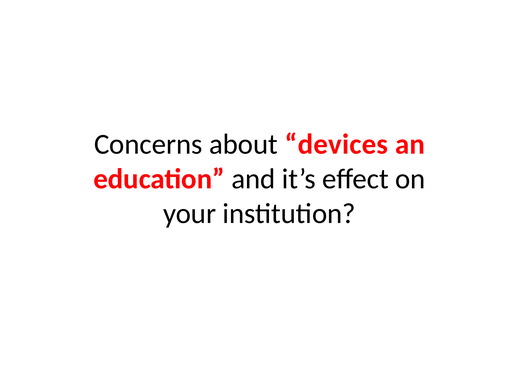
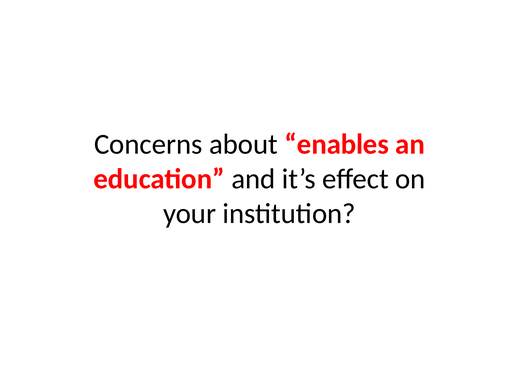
devices: devices -> enables (337, 144)
